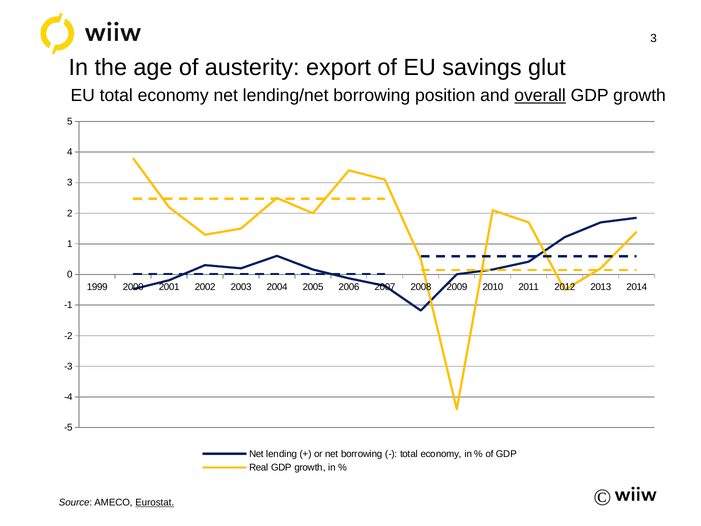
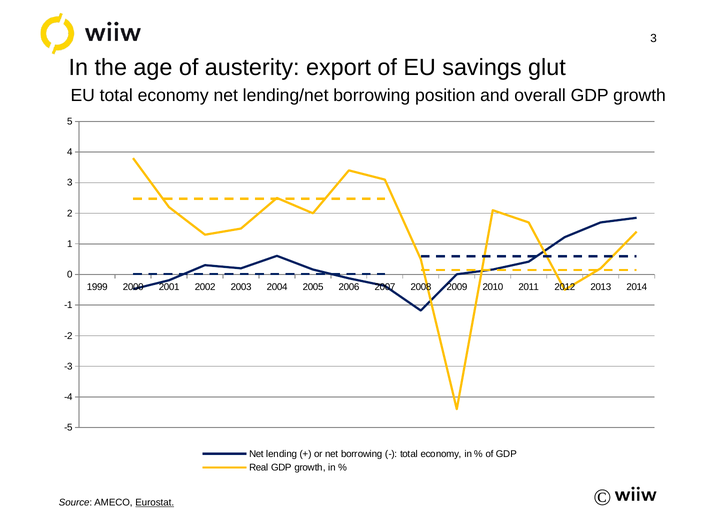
overall underline: present -> none (540, 96)
